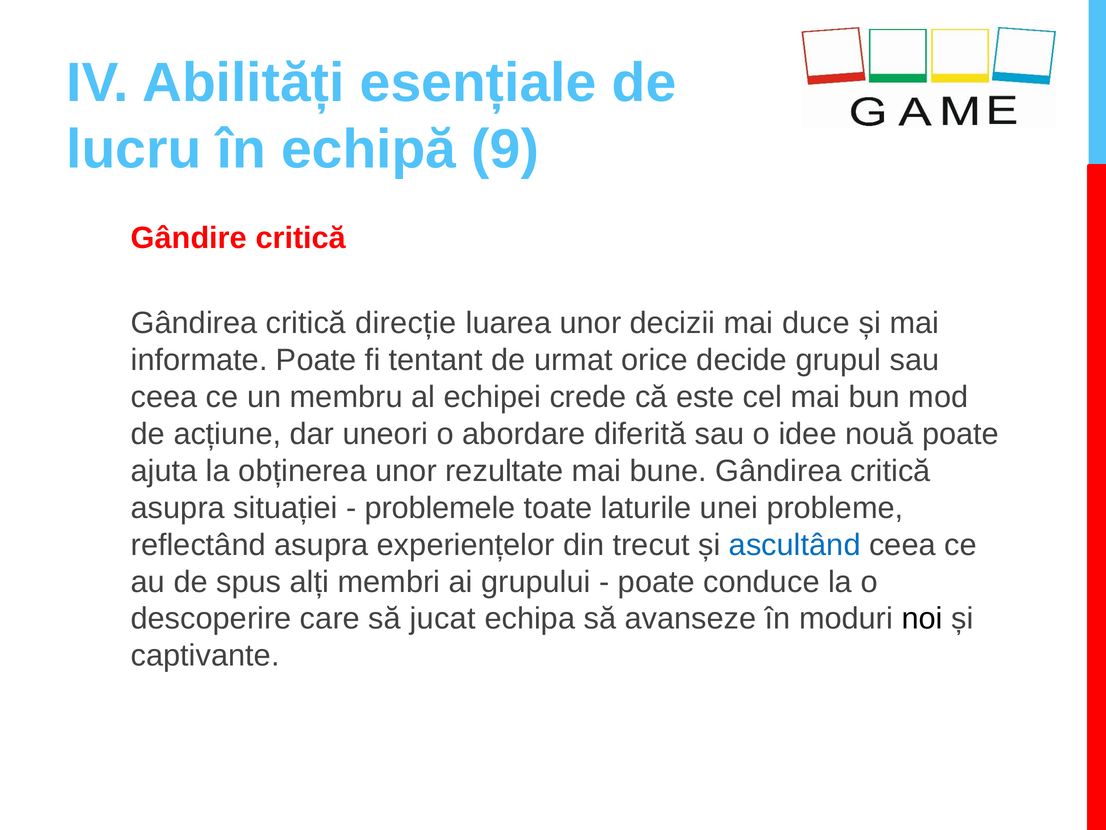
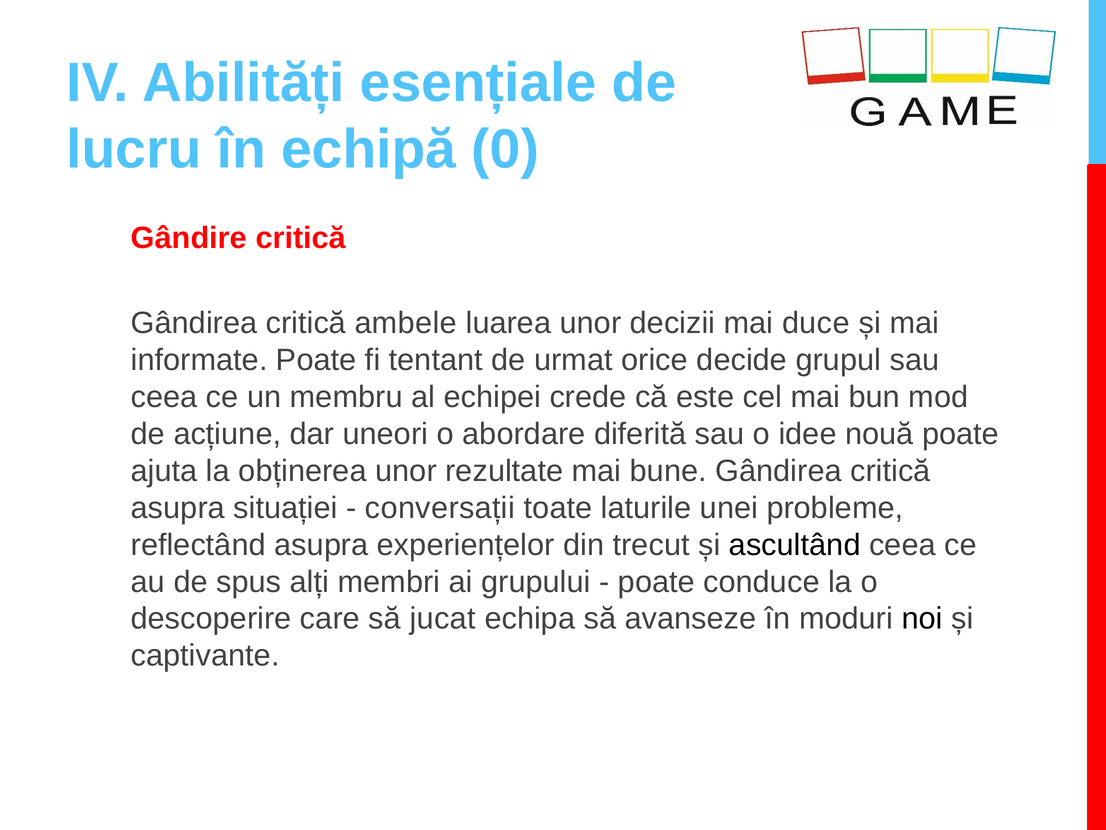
9: 9 -> 0 (505, 149)
direcție: direcție -> ambele (406, 323)
problemele: problemele -> conversații (440, 508)
ascultând colour: blue -> black (795, 545)
